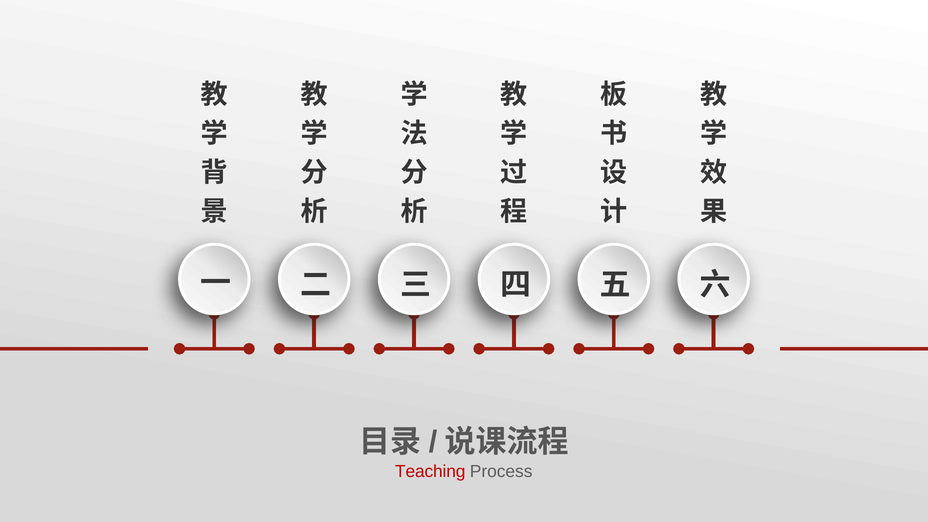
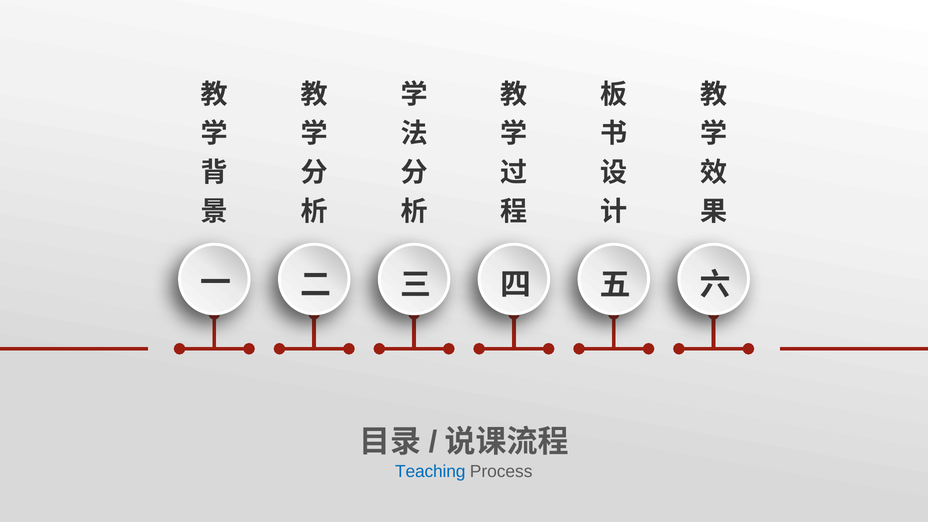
Teaching colour: red -> blue (430, 471)
